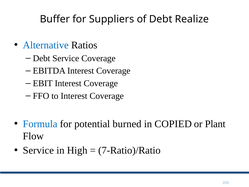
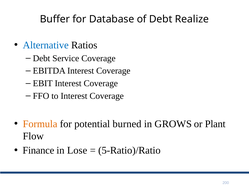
Suppliers: Suppliers -> Database (112, 19)
Formula colour: blue -> orange (40, 124)
COPIED: COPIED -> GROWS (173, 124)
Service: Service -> Finance (38, 150)
High: High -> Lose (77, 150)
7-Ratio)/Ratio: 7-Ratio)/Ratio -> 5-Ratio)/Ratio (129, 150)
